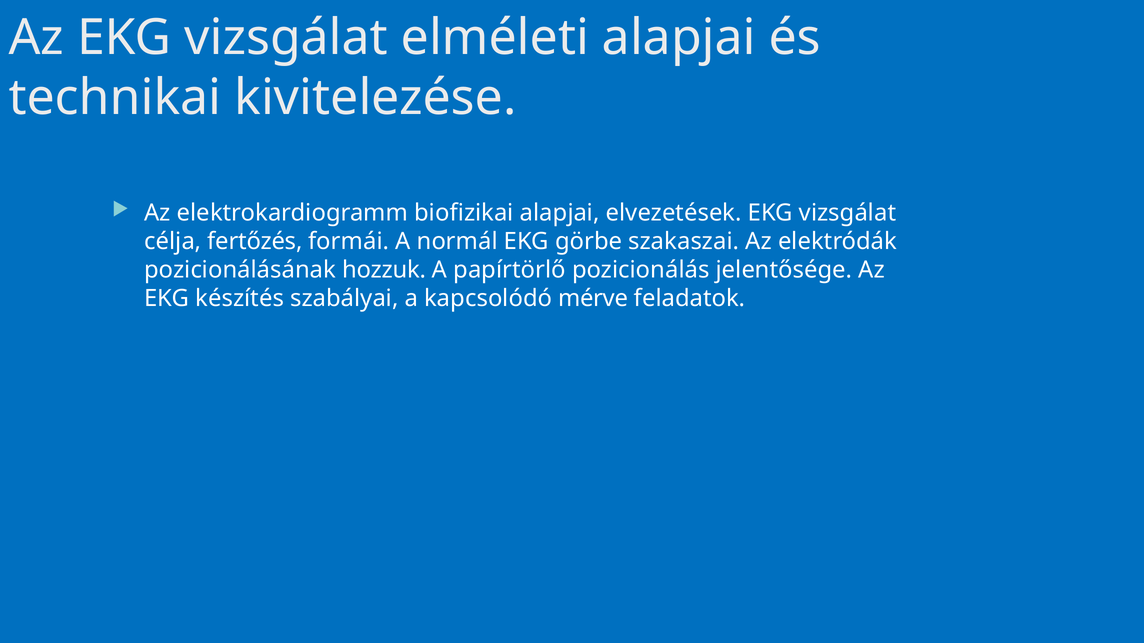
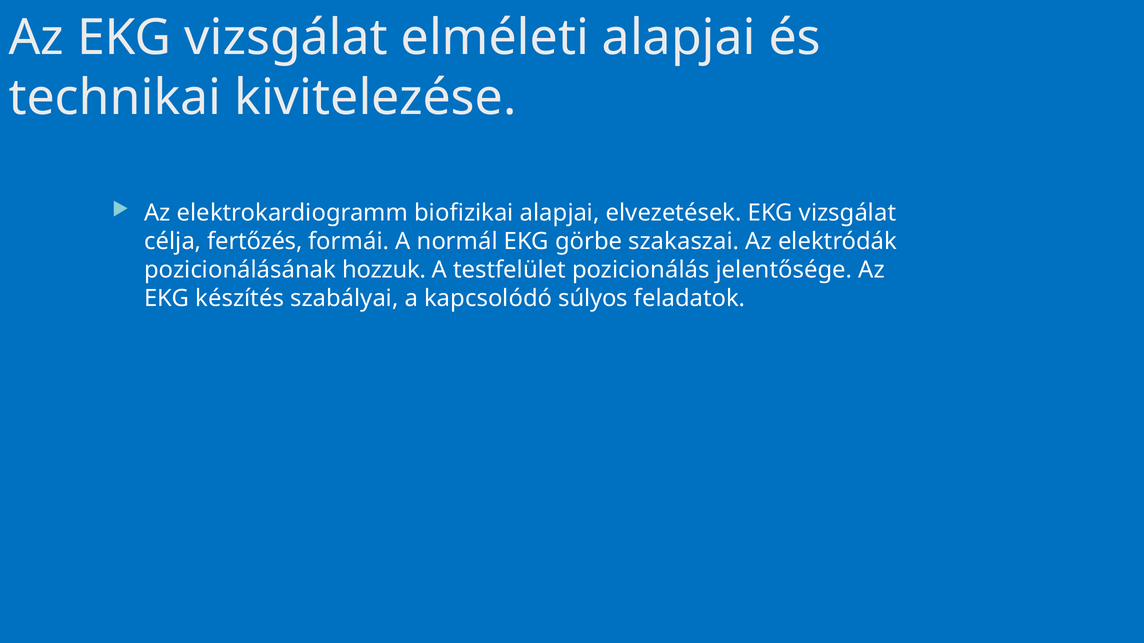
papírtörlő: papírtörlő -> testfelület (510, 270)
mérve: mérve -> súlyos (593, 299)
